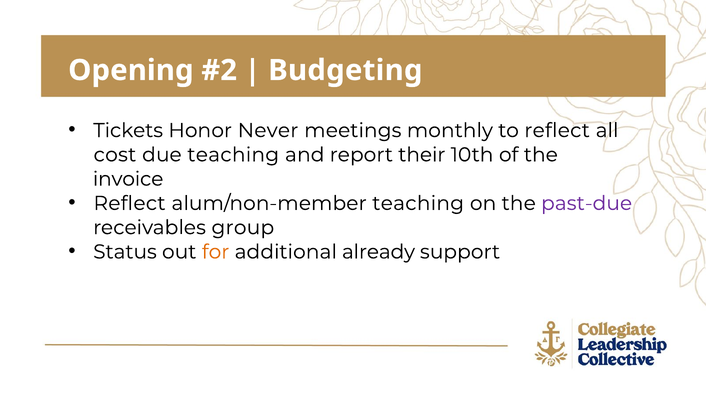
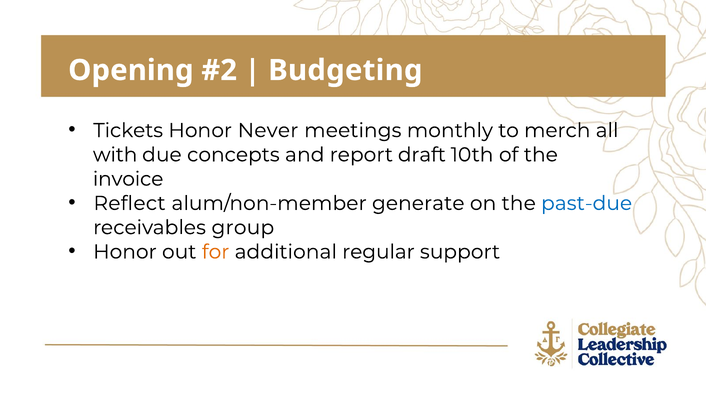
to reflect: reflect -> merch (557, 130)
cost: cost -> with (115, 155)
due teaching: teaching -> concepts (233, 155)
their: their -> draft (422, 155)
alum/non-member teaching: teaching -> generate (418, 203)
past-due colour: purple -> blue (587, 203)
Status: Status -> Honor (125, 252)
already: already -> regular (378, 252)
